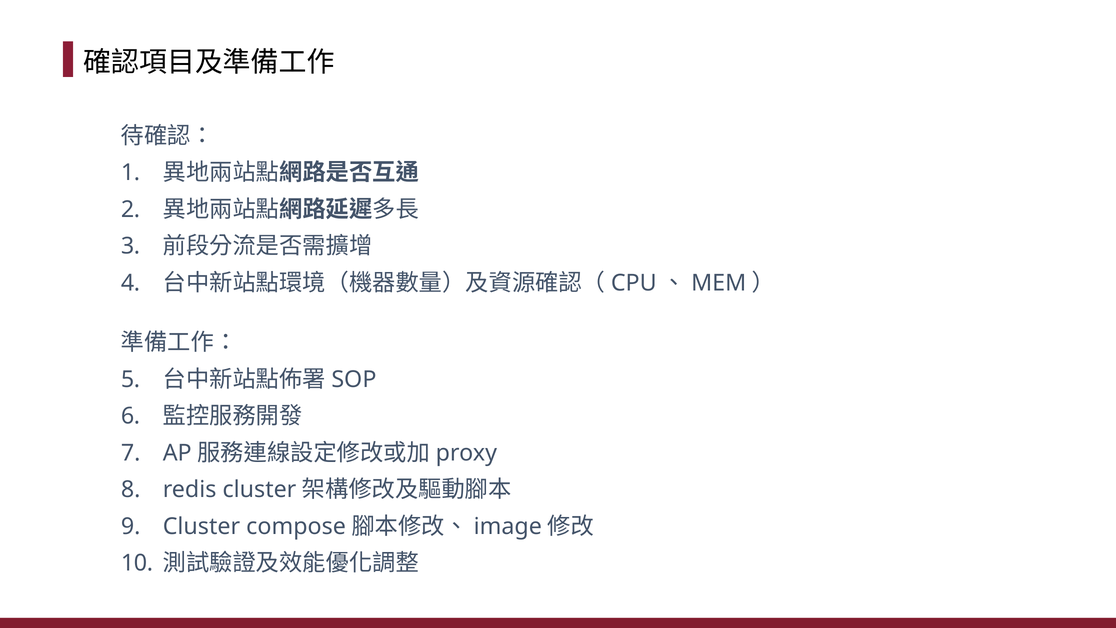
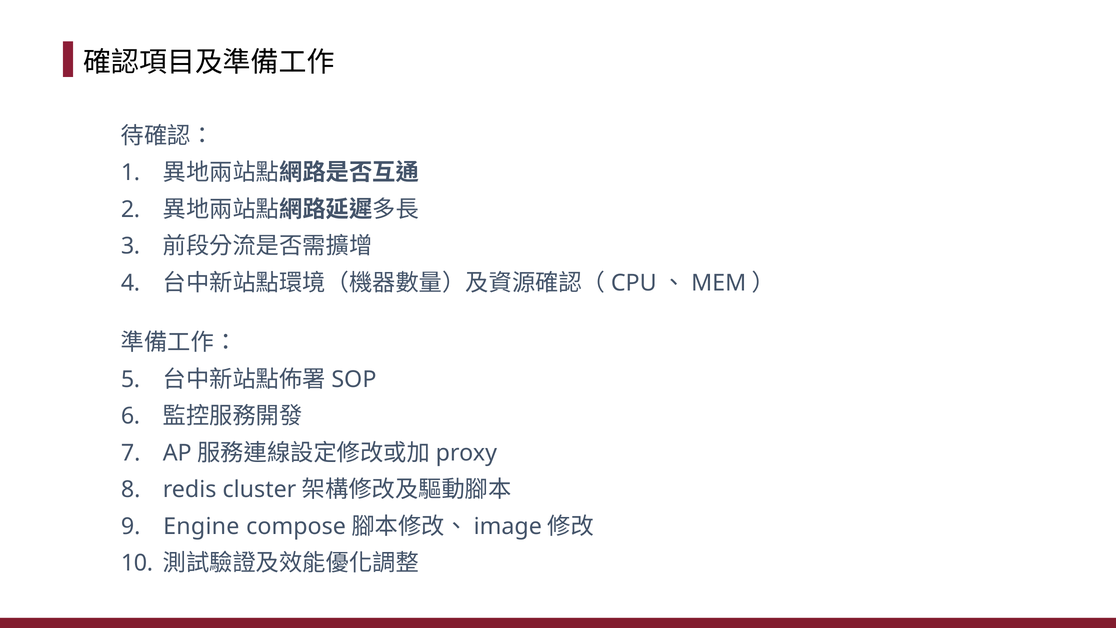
Cluster: Cluster -> Engine (201, 526)
